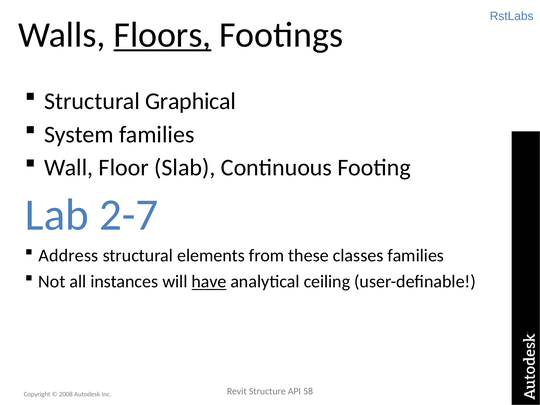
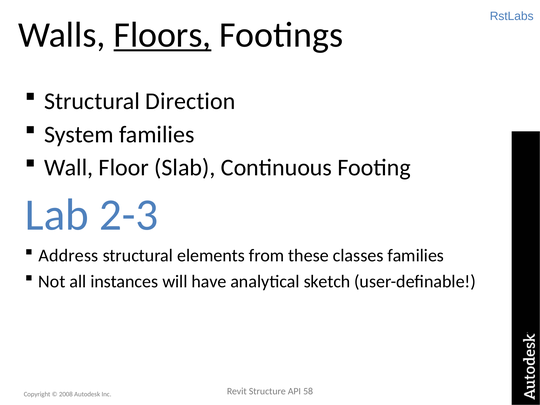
Graphical: Graphical -> Direction (190, 101)
2-7: 2-7 -> 2-3 (129, 215)
have underline: present -> none (209, 282)
ceiling: ceiling -> sketch (327, 282)
